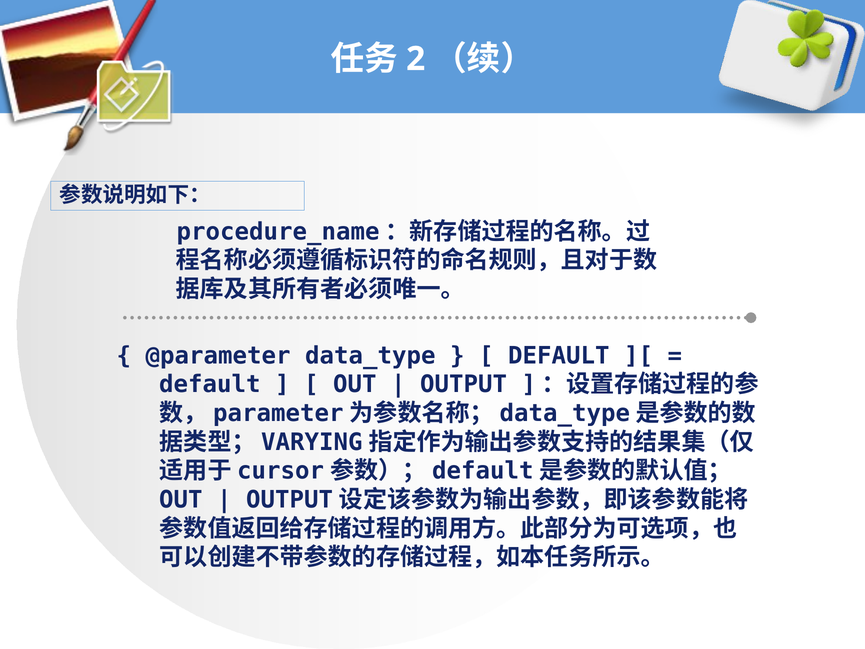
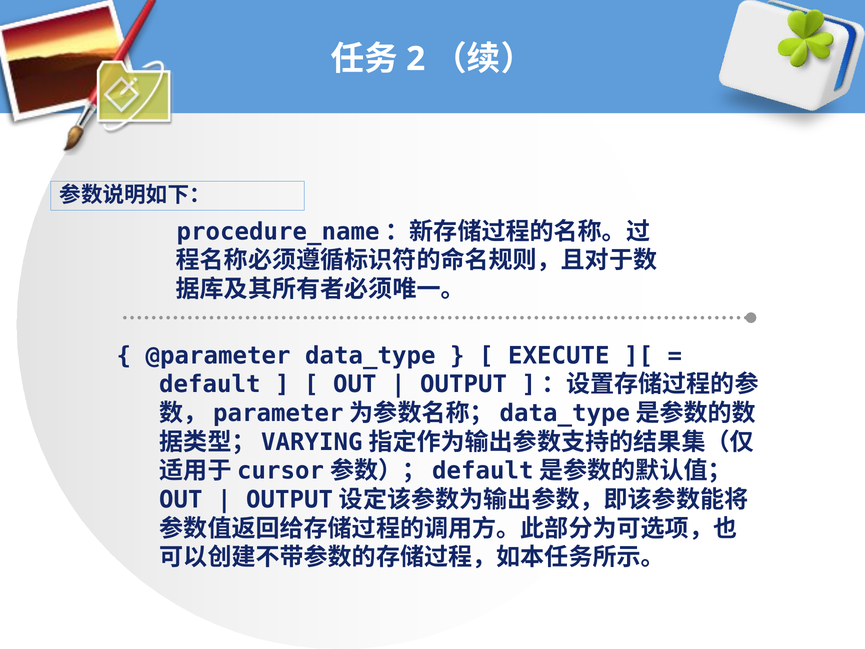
DEFAULT: DEFAULT -> EXECUTE (559, 355)
